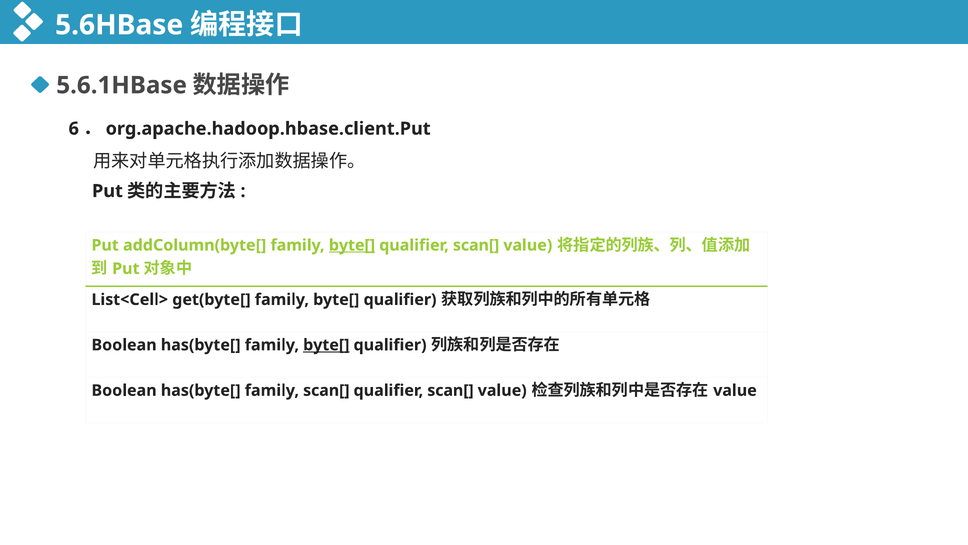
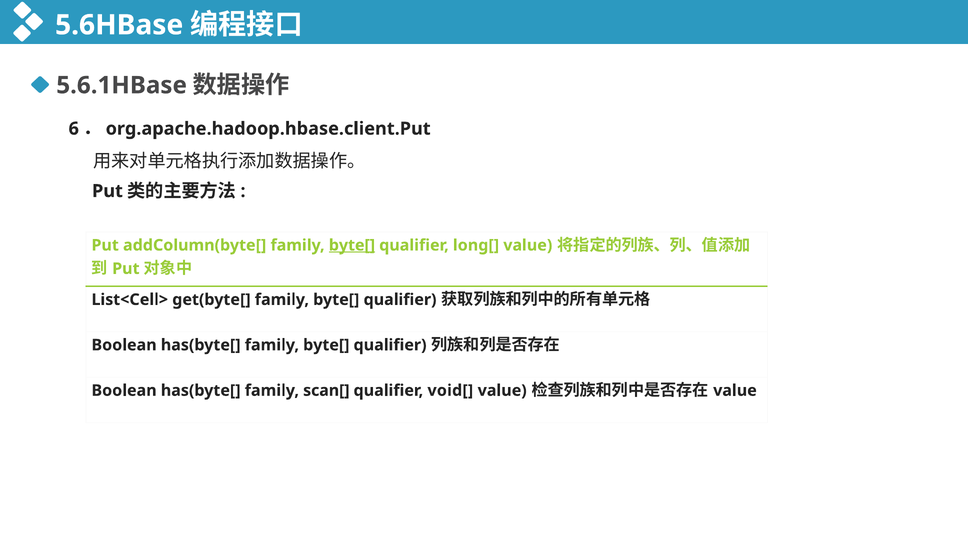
scan[: scan[ -> long[ (476, 245)
byte[ underline: present -> none (326, 345)
scan[: scan[ -> void[ (450, 390)
